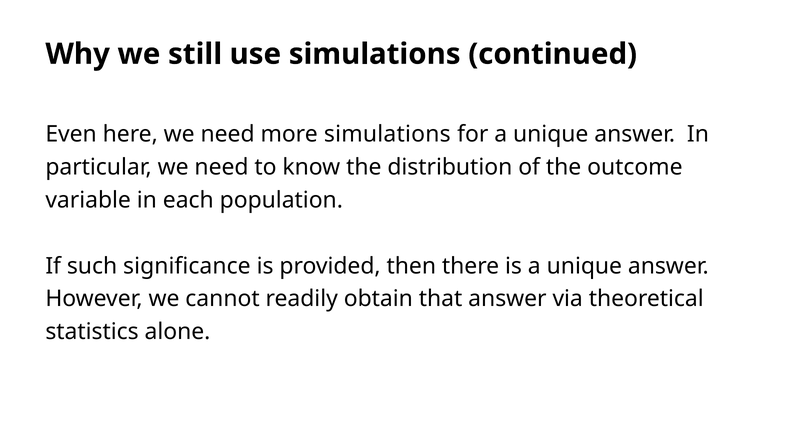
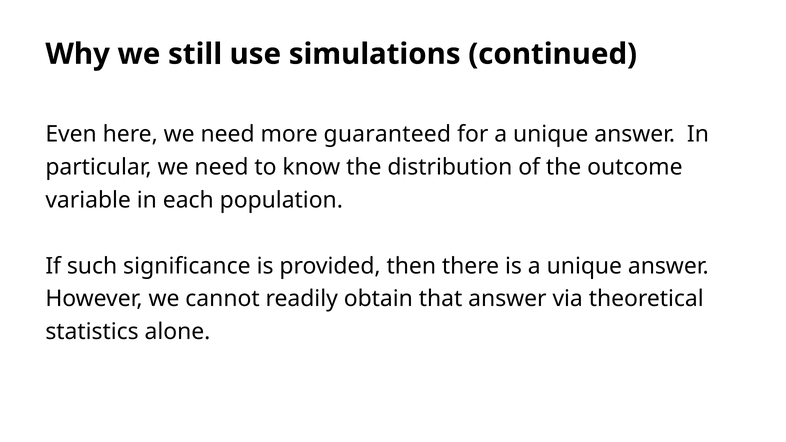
more simulations: simulations -> guaranteed (387, 134)
